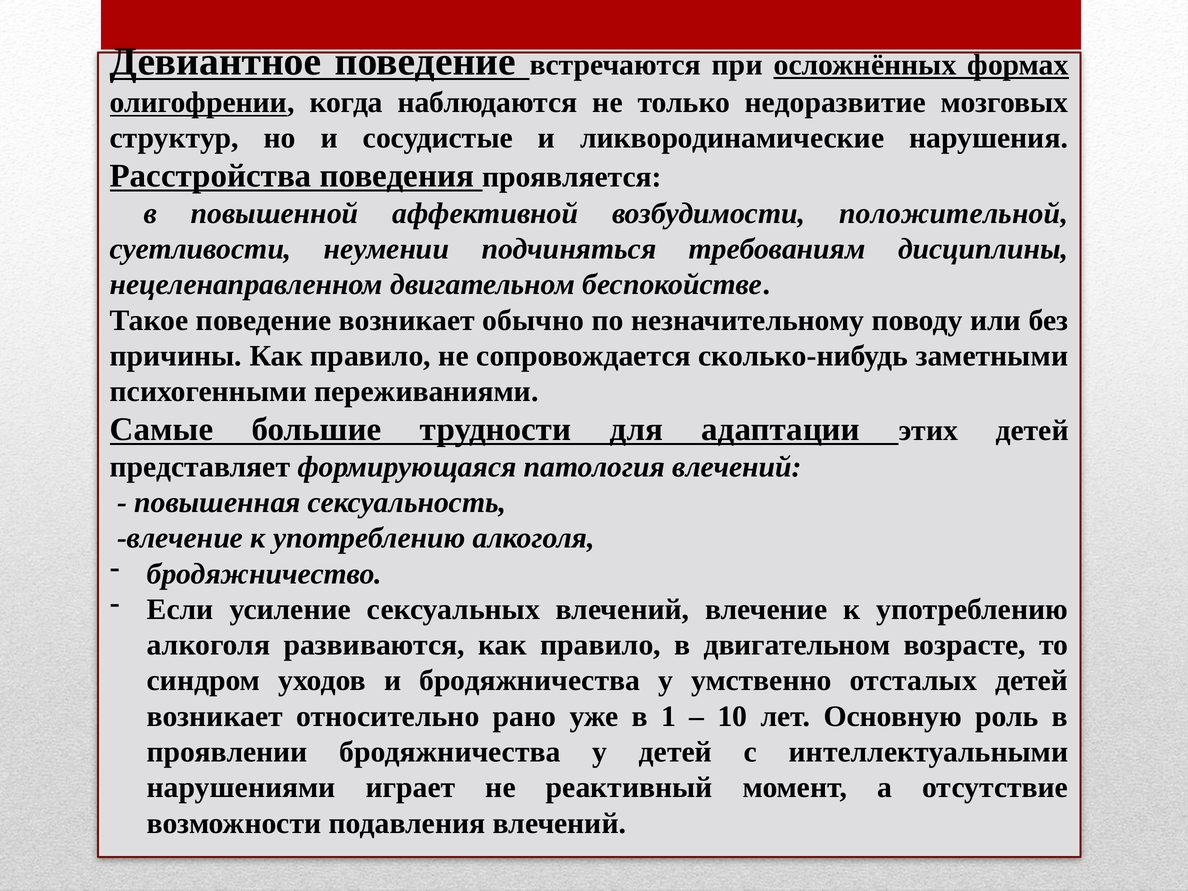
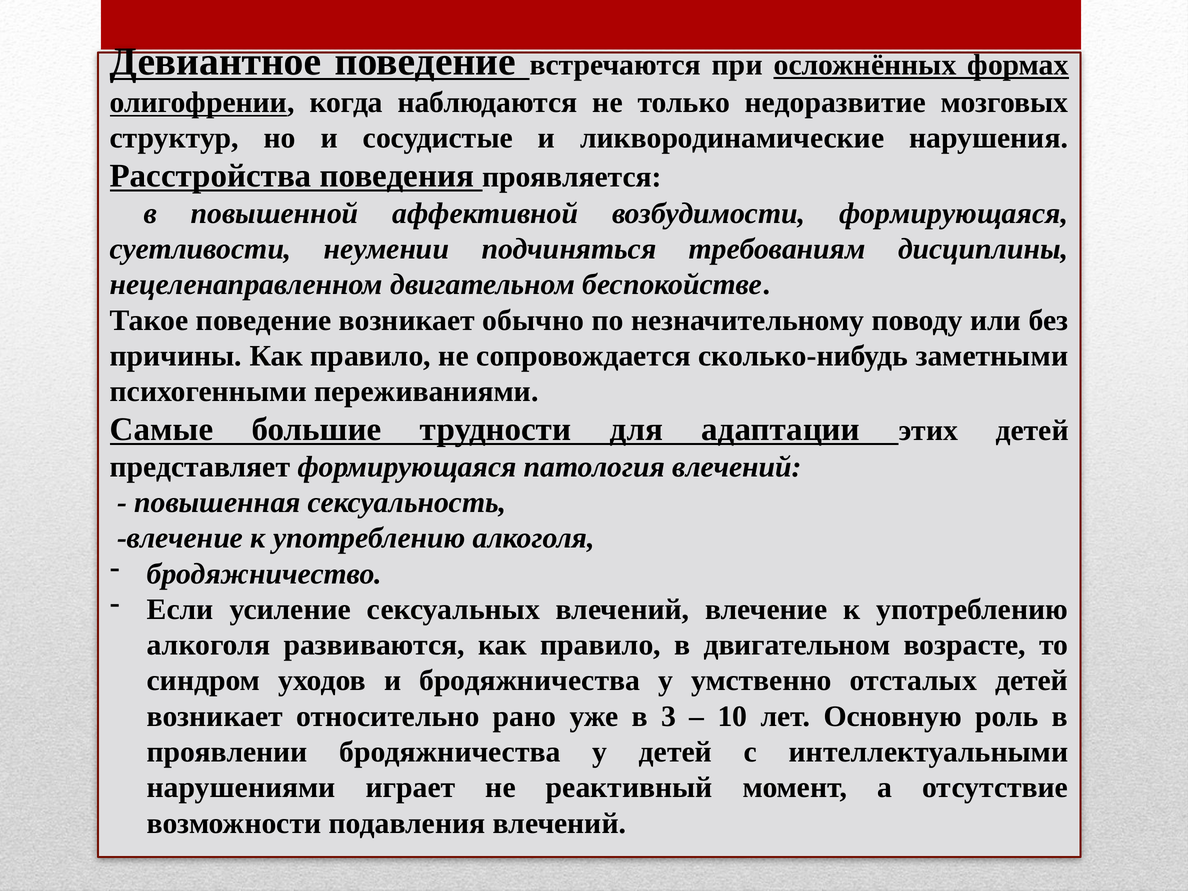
возбудимости положительной: положительной -> формирующаяся (954, 213)
1: 1 -> 3 (668, 716)
